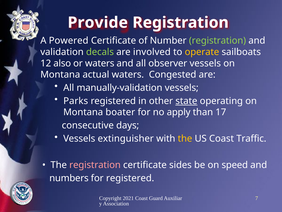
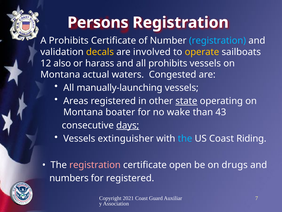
Provide: Provide -> Persons (98, 23)
A Powered: Powered -> Prohibits (69, 41)
registration colour: light green -> light blue (218, 41)
decals colour: light green -> yellow (100, 52)
or waters: waters -> harass (100, 63)
all observer: observer -> prohibits (168, 63)
manually-validation: manually-validation -> manually-launching (119, 88)
Parks: Parks -> Areas (76, 101)
apply: apply -> wake (179, 112)
17: 17 -> 43 (221, 112)
days underline: none -> present (128, 125)
the colour: yellow -> light blue (185, 138)
Traffic: Traffic -> Riding (251, 138)
sides: sides -> open (180, 165)
speed: speed -> drugs (235, 165)
